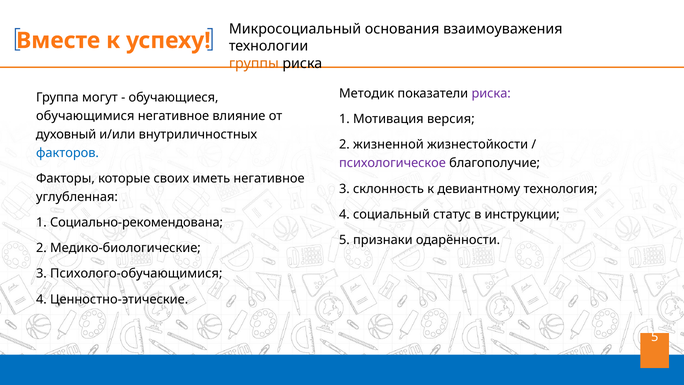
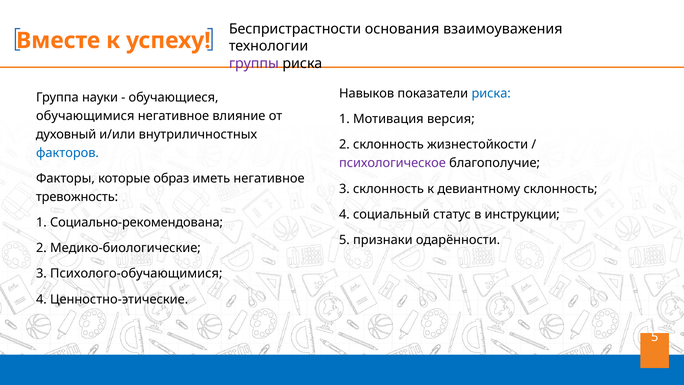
Микросоциальный: Микросоциальный -> Беспристрастности (295, 29)
группы colour: orange -> purple (254, 63)
Методик: Методик -> Навыков (367, 93)
риска colour: purple -> blue (491, 93)
могут: могут -> науки (100, 97)
2 жизненной: жизненной -> склонность (388, 145)
своих: своих -> образ (171, 178)
девиантному технология: технология -> склонность (561, 189)
углубленная: углубленная -> тревожность (77, 197)
